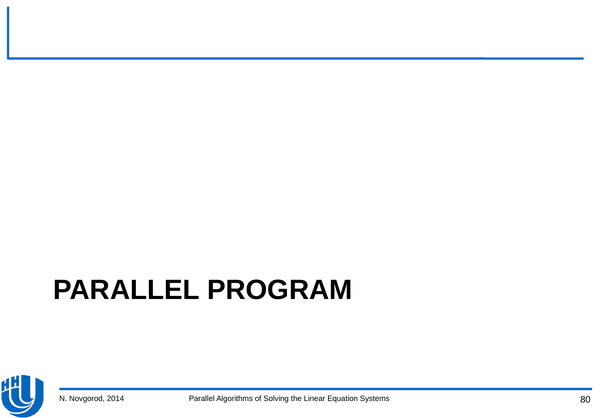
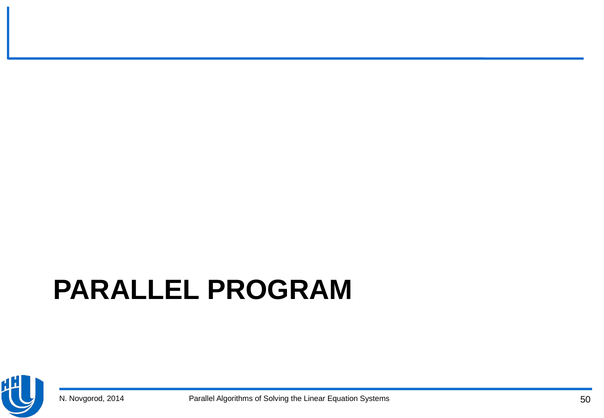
80: 80 -> 50 (585, 400)
